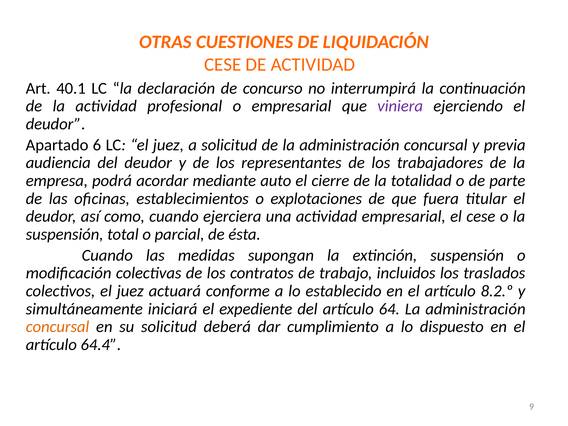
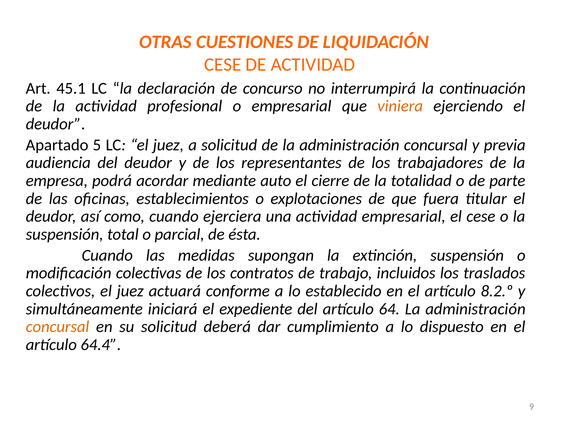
40.1: 40.1 -> 45.1 (71, 88)
viniera colour: purple -> orange (400, 106)
6: 6 -> 5 (97, 145)
